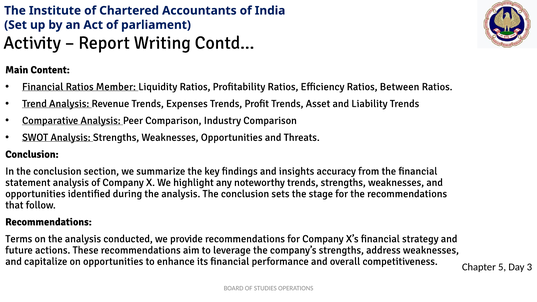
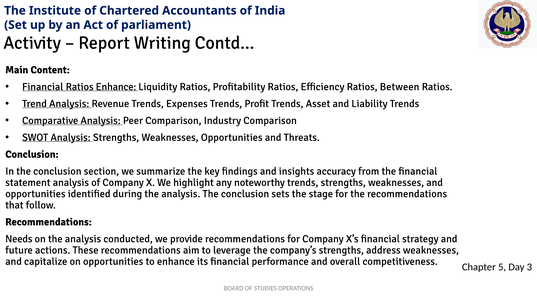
Ratios Member: Member -> Enhance (116, 87)
Terms: Terms -> Needs (19, 239)
